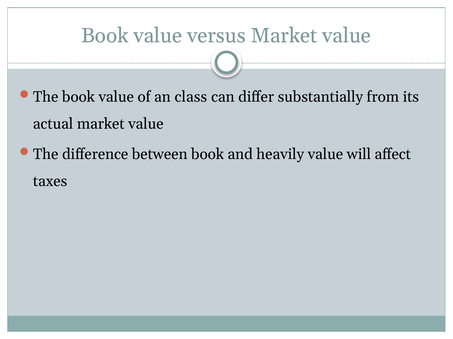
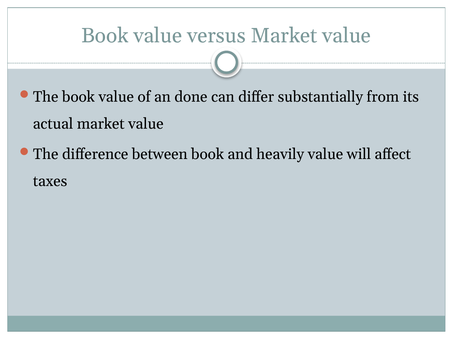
class: class -> done (191, 97)
